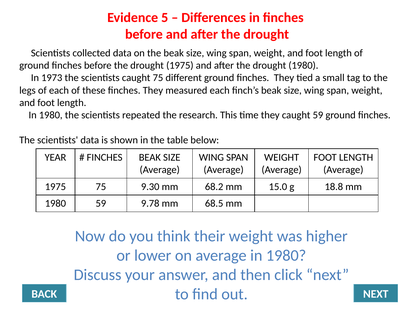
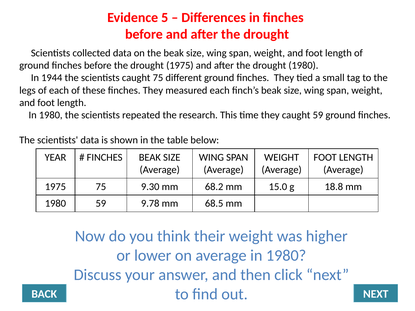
1973: 1973 -> 1944 (52, 78)
